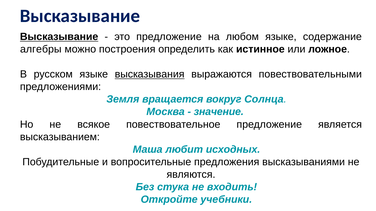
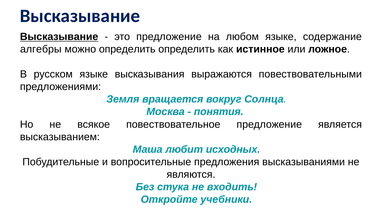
можно построения: построения -> определить (127, 49)
высказывания underline: present -> none (150, 74)
значение: значение -> понятия (219, 112)
